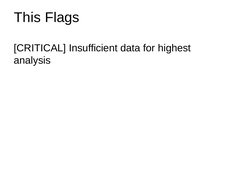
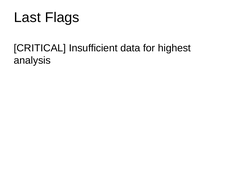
This: This -> Last (27, 17)
